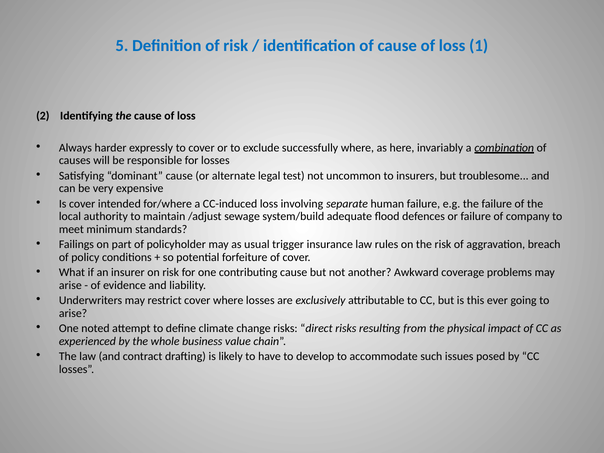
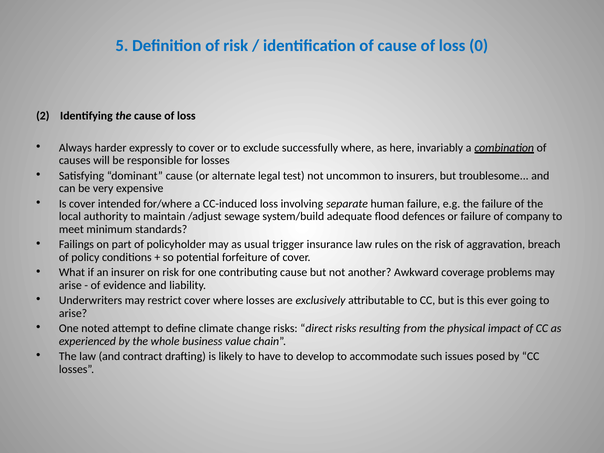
1: 1 -> 0 (479, 46)
